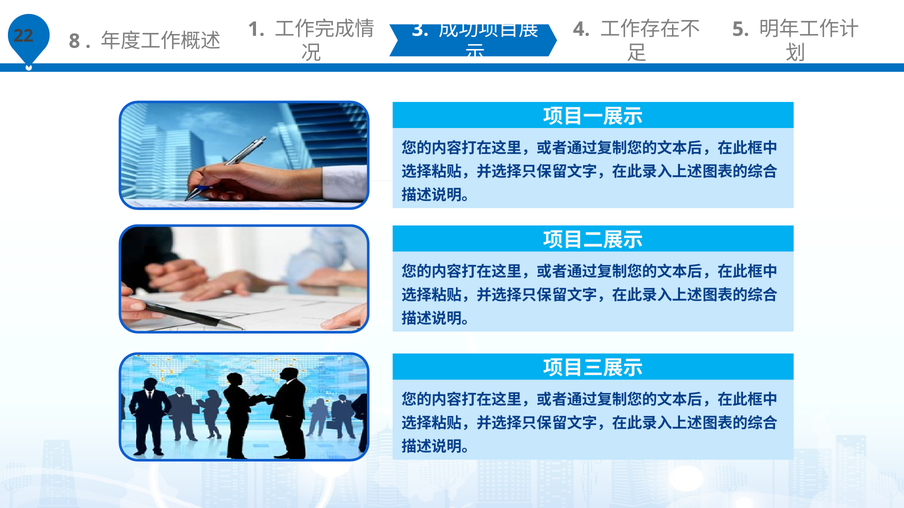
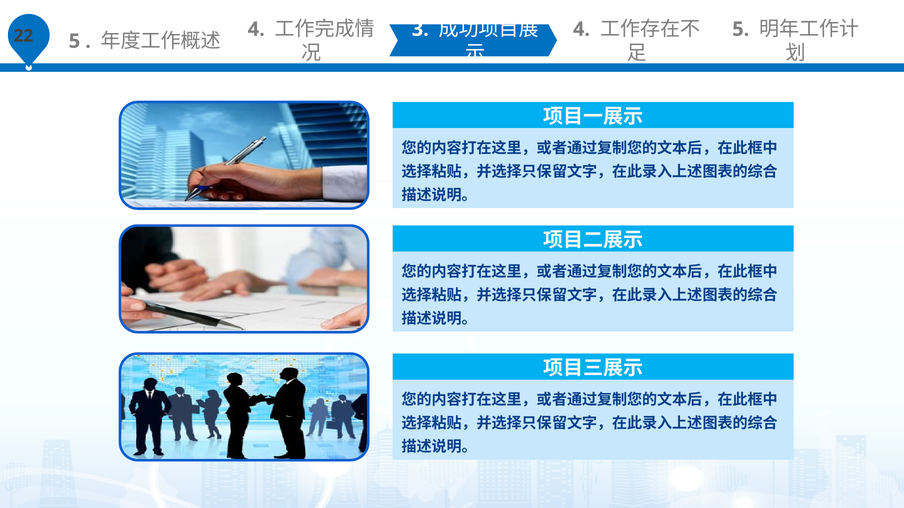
8: 8 -> 5 (74, 41)
1: 1 -> 4 (256, 29)
